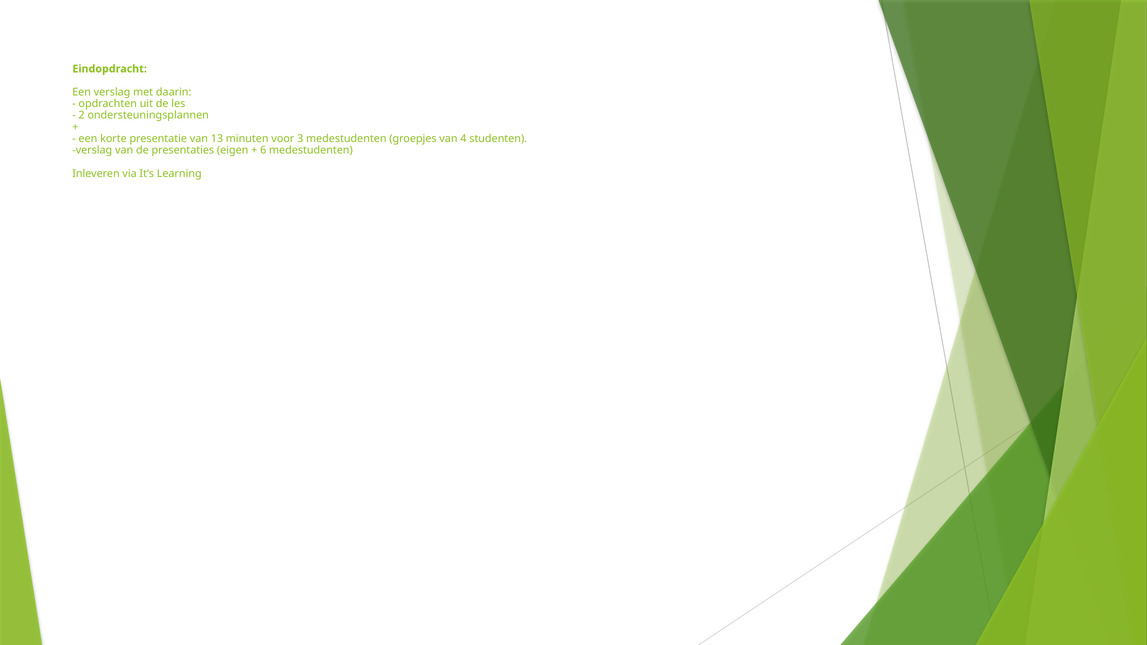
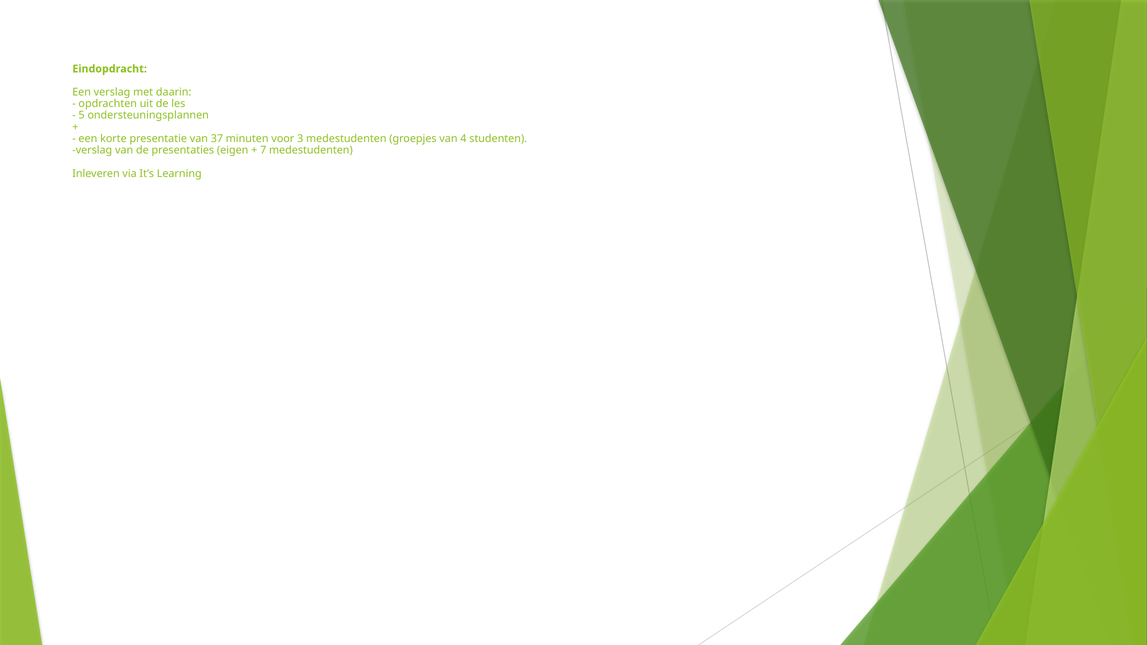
2: 2 -> 5 (82, 115)
13: 13 -> 37 (217, 139)
6: 6 -> 7 (263, 150)
